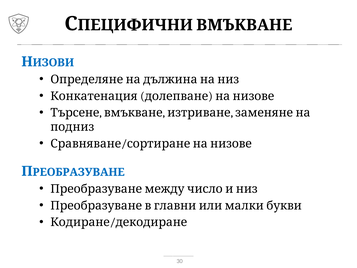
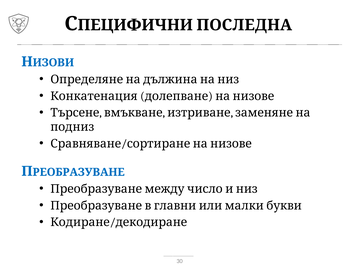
ВМЪКВАНЕ: ВМЪКВАНЕ -> ПОСЛЕДНА (244, 25)
